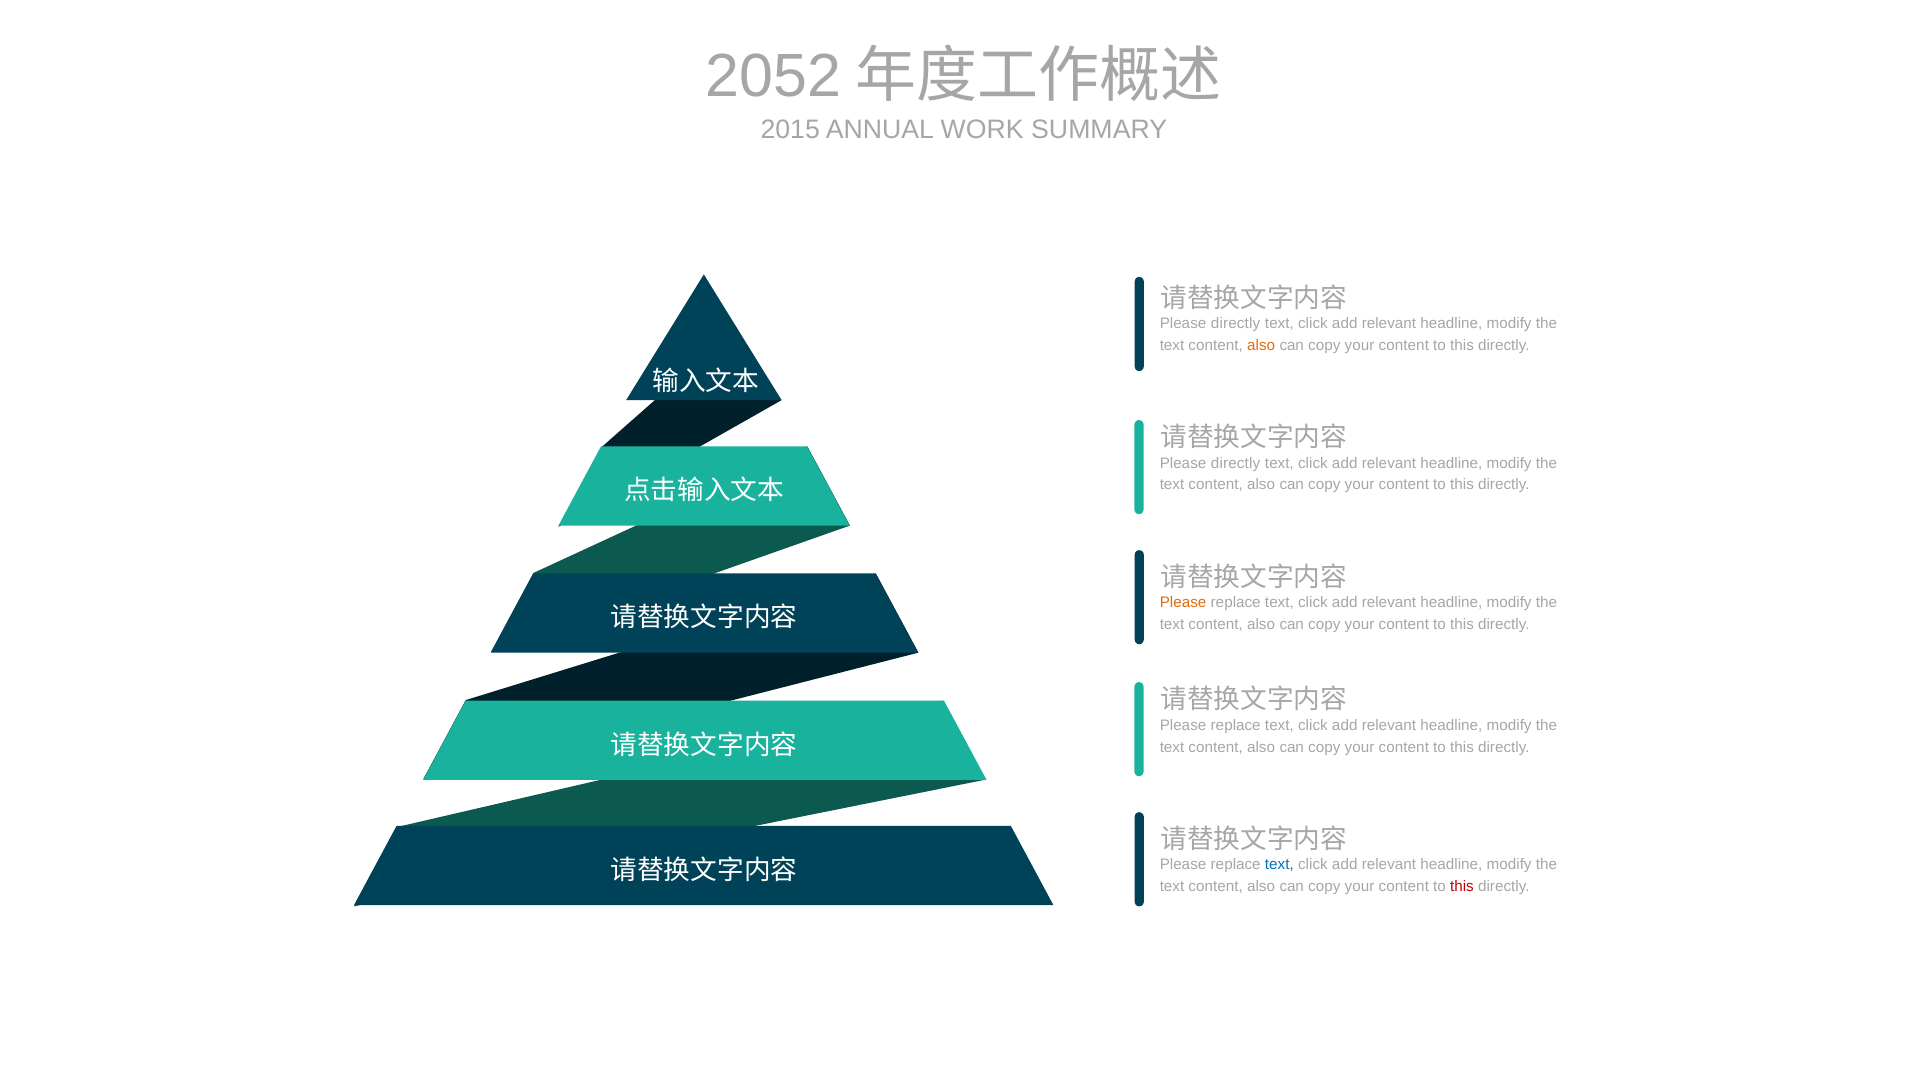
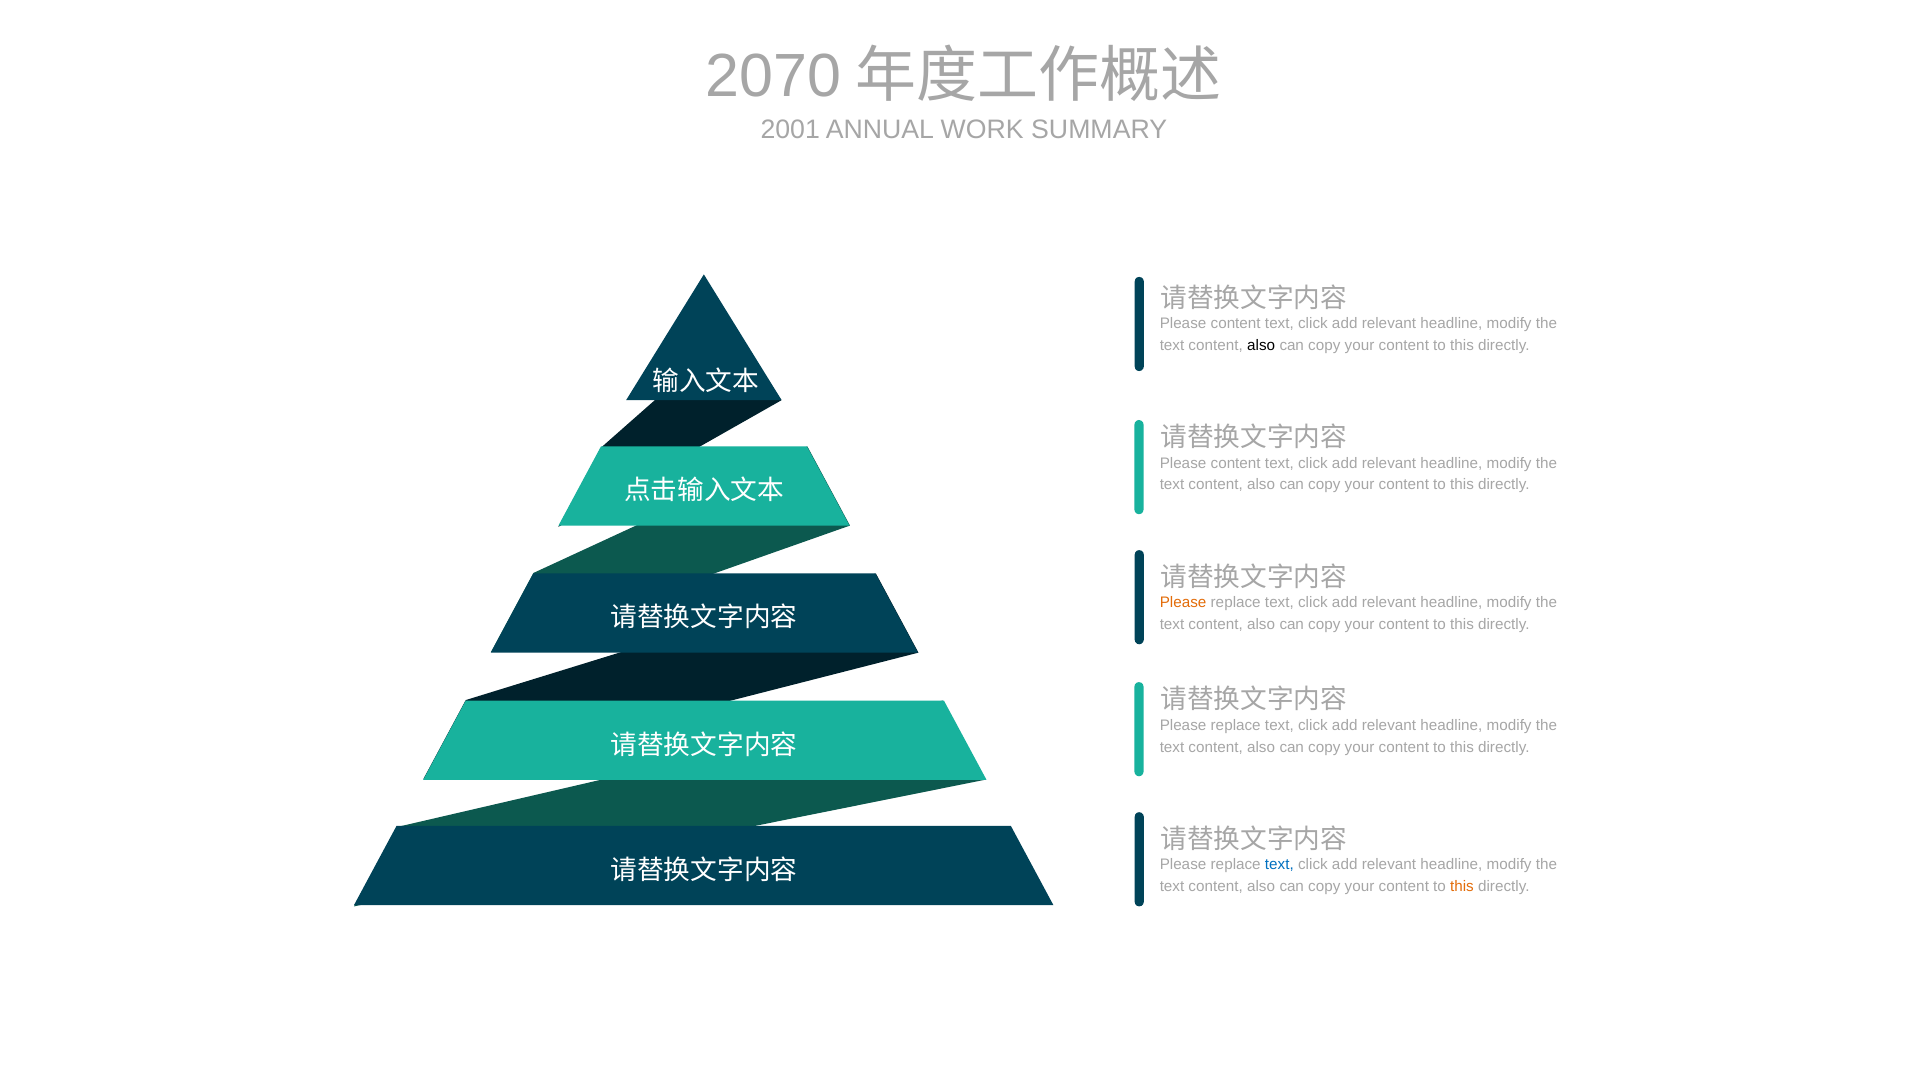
2052: 2052 -> 2070 (774, 76)
2015: 2015 -> 2001 (790, 129)
directly: directly -> content (1236, 324)
also colour: orange -> black (1261, 346)
directly: directly -> content (1236, 463)
this colour: red -> orange (1462, 886)
